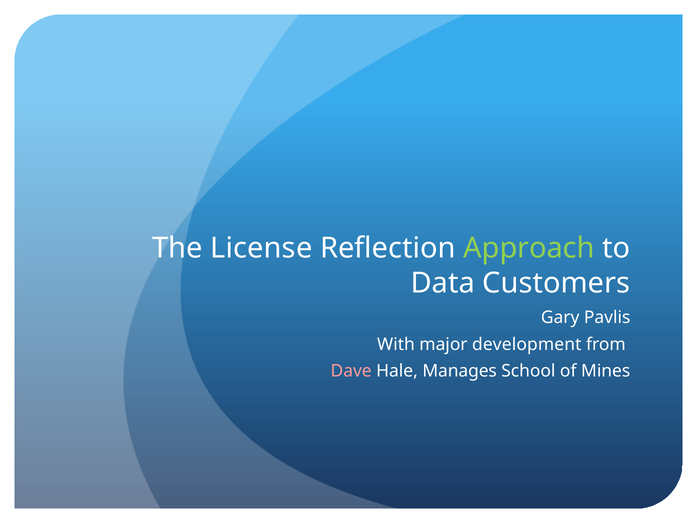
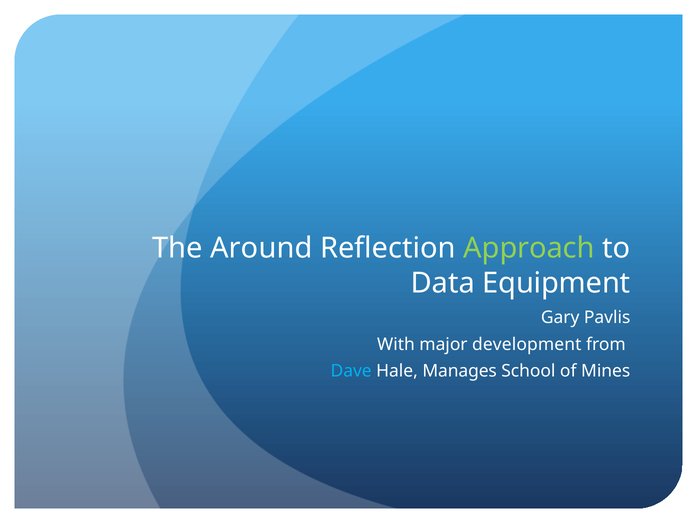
License: License -> Around (261, 248)
Customers: Customers -> Equipment (556, 283)
Dave colour: pink -> light blue (351, 371)
